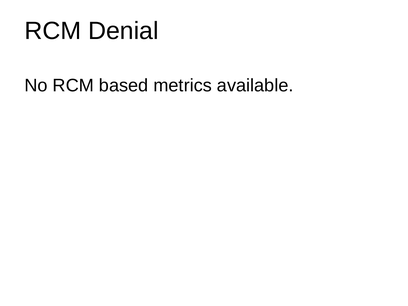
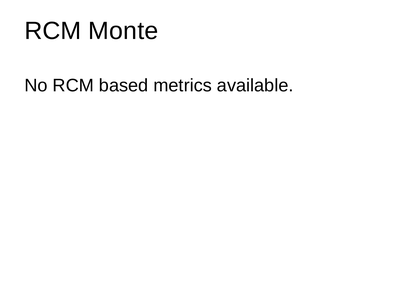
Denial: Denial -> Monte (123, 31)
